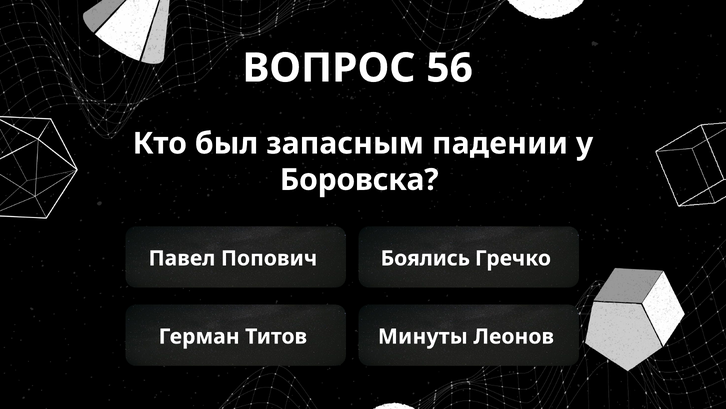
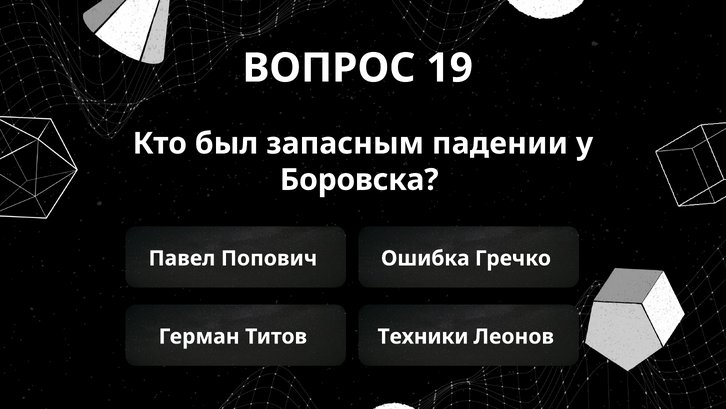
56: 56 -> 19 (450, 68)
Боялись: Боялись -> Ошибка (425, 258)
Минуты: Минуты -> Техники (423, 336)
